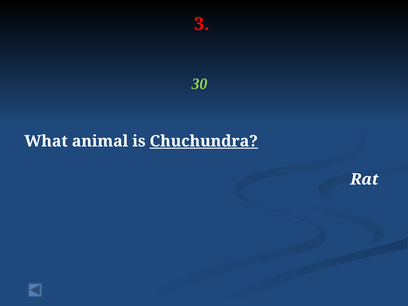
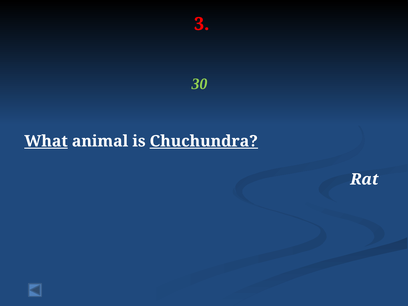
What underline: none -> present (46, 141)
